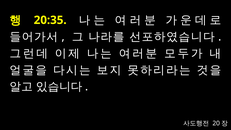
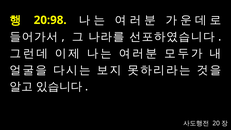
20:35: 20:35 -> 20:98 (50, 20)
